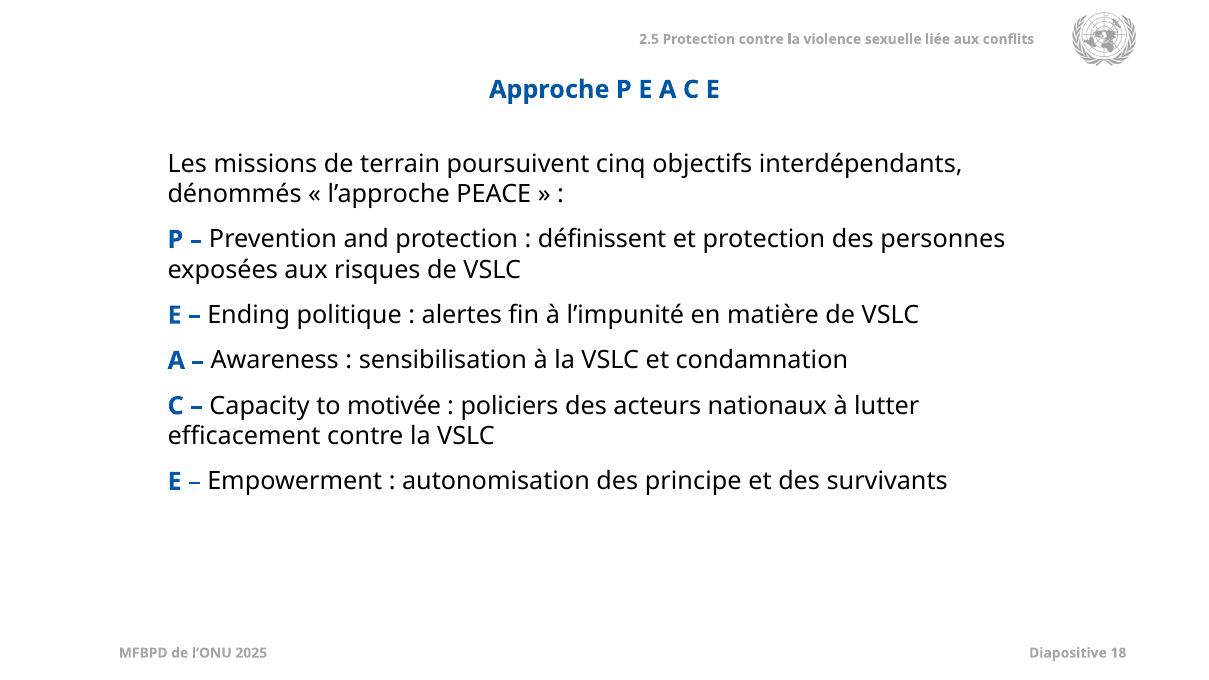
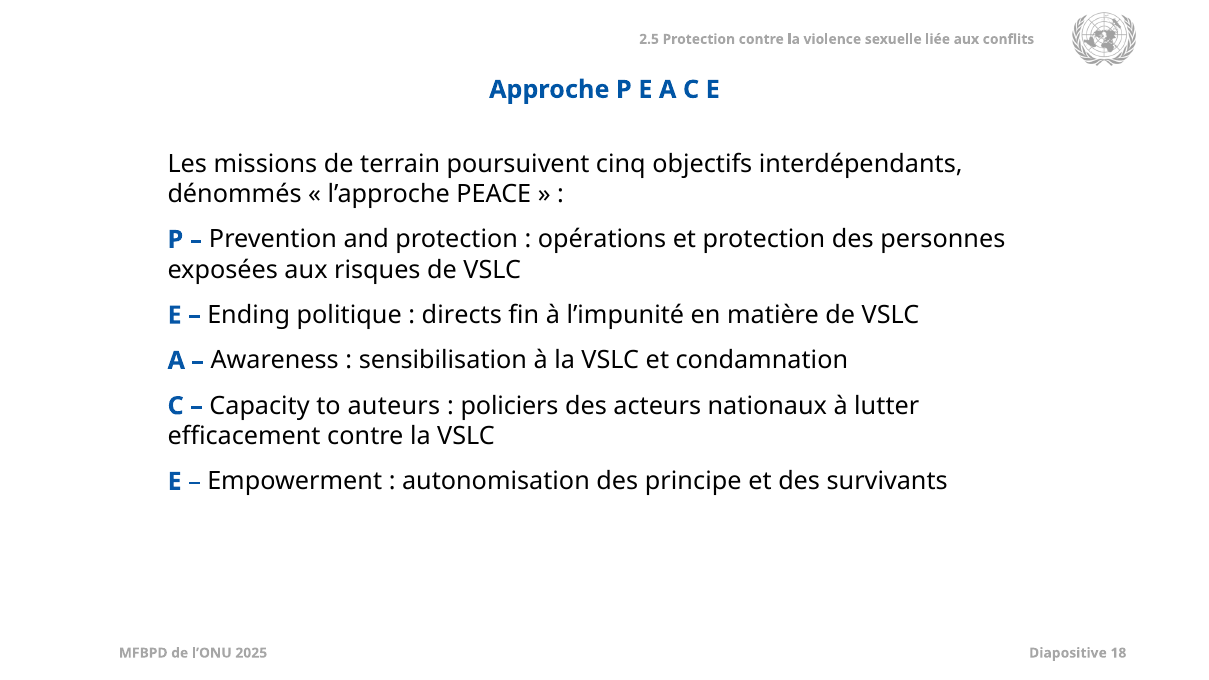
définissent: définissent -> opérations (602, 240)
alertes: alertes -> directs (462, 315)
motivée: motivée -> auteurs (394, 406)
